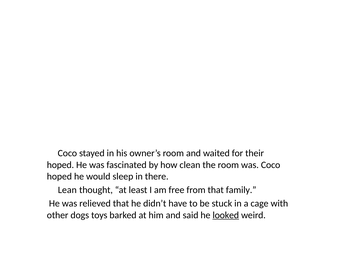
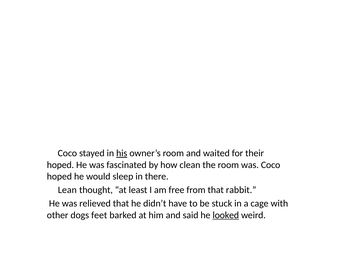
his underline: none -> present (122, 153)
family: family -> rabbit (241, 189)
toys: toys -> feet (99, 214)
